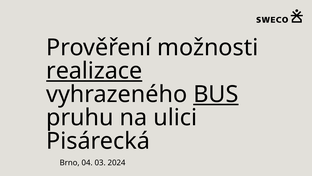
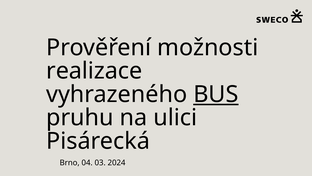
realizace underline: present -> none (94, 71)
